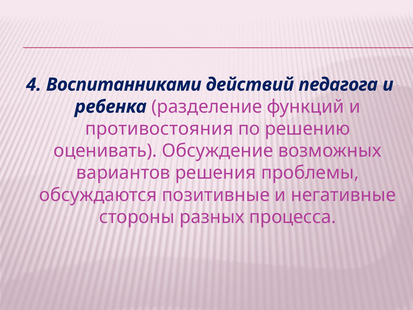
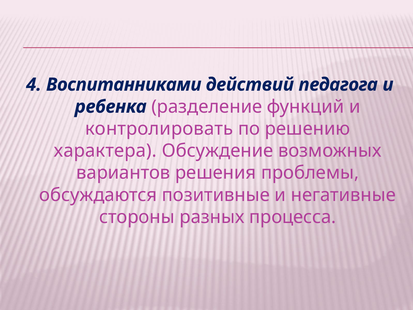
противостояния: противостояния -> контролировать (159, 129)
оценивать: оценивать -> характера (105, 151)
